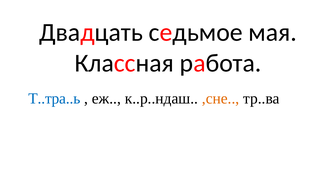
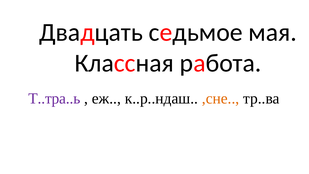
Т..тра..ь colour: blue -> purple (54, 98)
